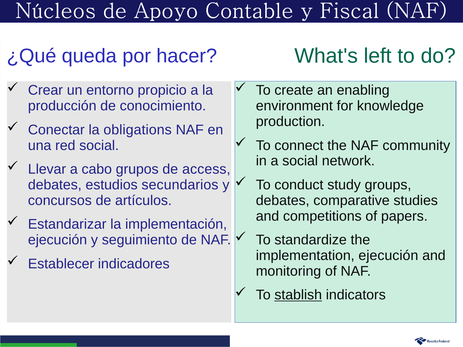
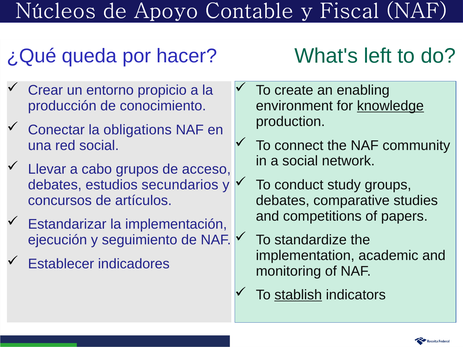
knowledge underline: none -> present (390, 106)
access: access -> acceso (206, 169)
implementation ejecución: ejecución -> academic (388, 256)
